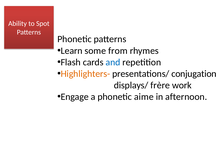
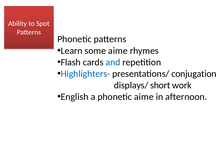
some from: from -> aime (118, 51)
Highlighters- colour: orange -> blue (85, 74)
frère: frère -> short (160, 85)
Engage: Engage -> English (75, 97)
